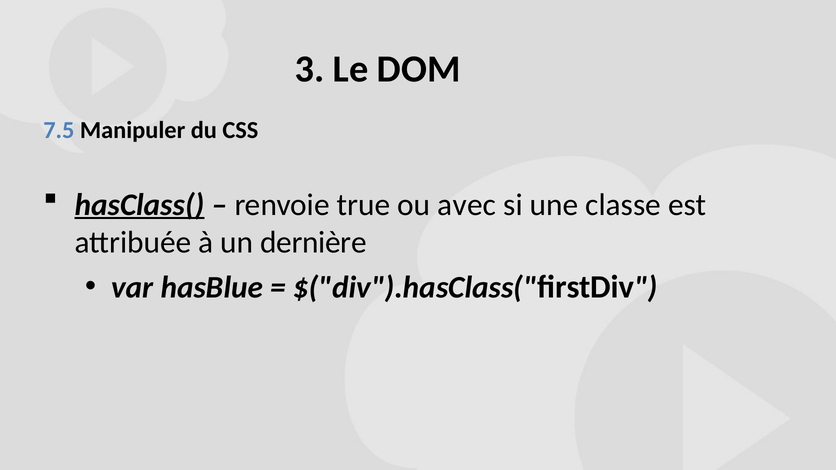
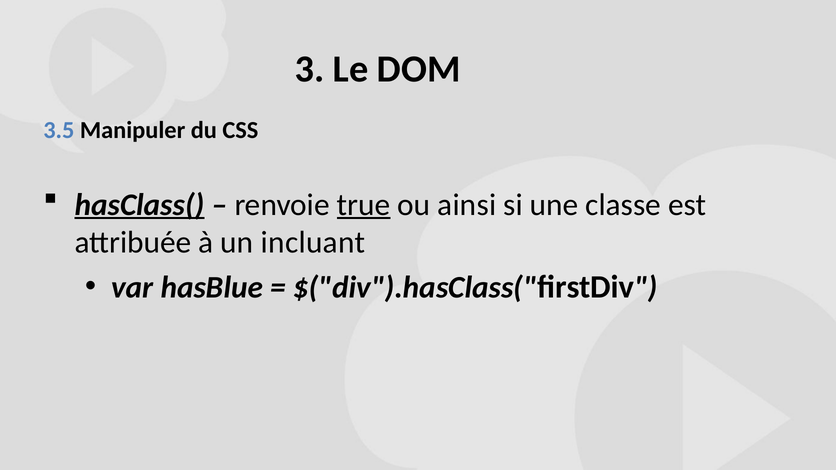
7.5: 7.5 -> 3.5 (59, 131)
true underline: none -> present (364, 205)
avec: avec -> ainsi (467, 205)
dernière: dernière -> incluant (313, 242)
